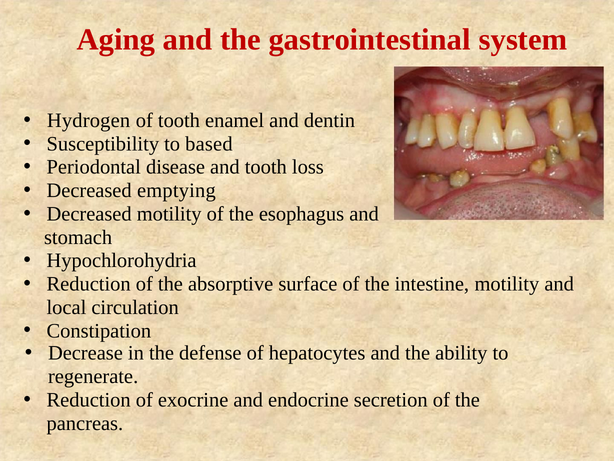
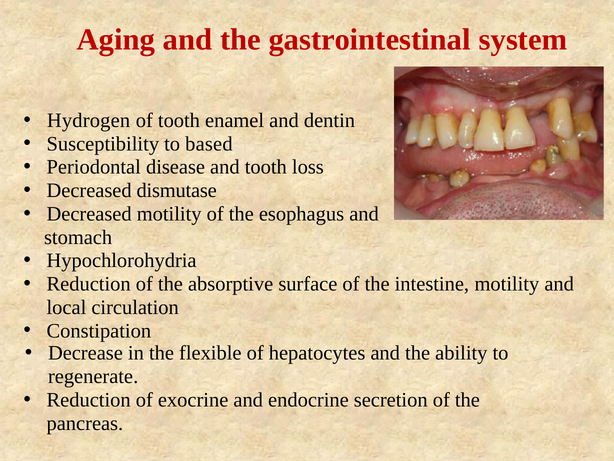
emptying: emptying -> dismutase (177, 190)
defense: defense -> flexible (210, 353)
